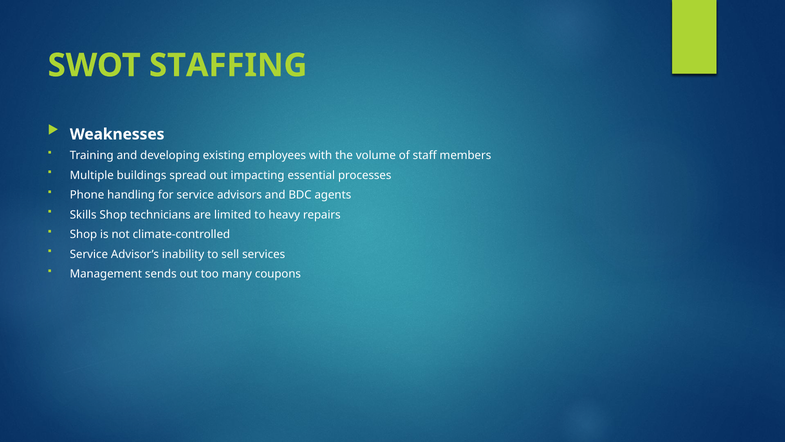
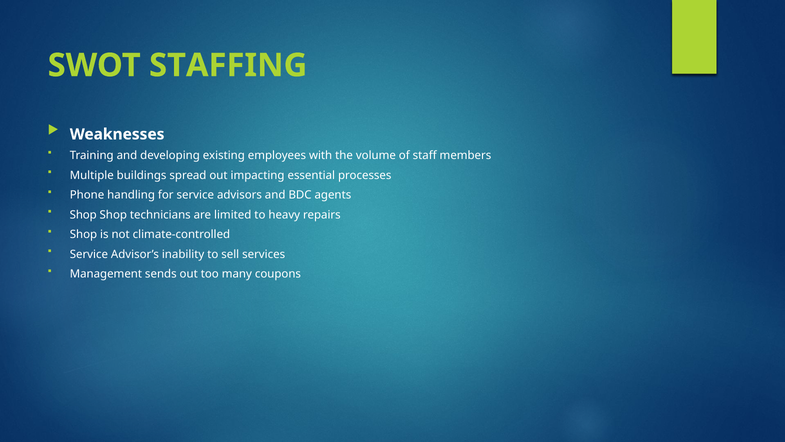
Skills: Skills -> Shop (83, 215)
